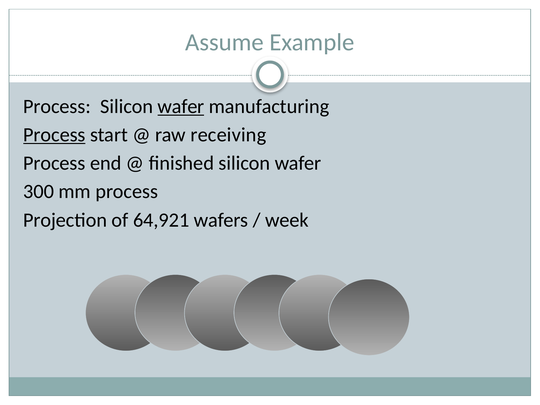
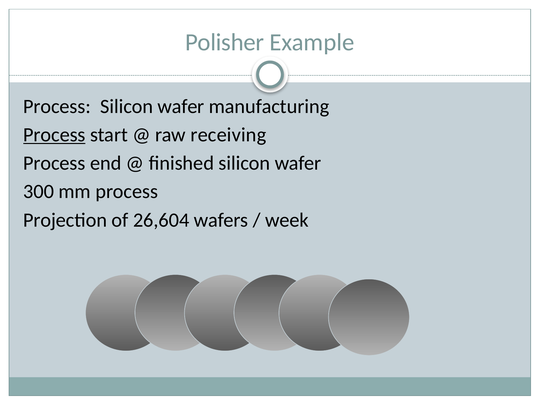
Assume: Assume -> Polisher (225, 42)
wafer underline: present -> none (181, 106)
64,921: 64,921 -> 26,604 (161, 220)
